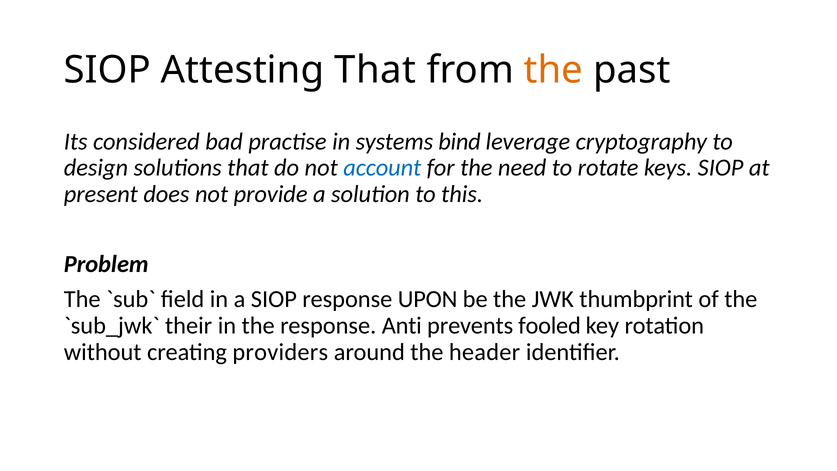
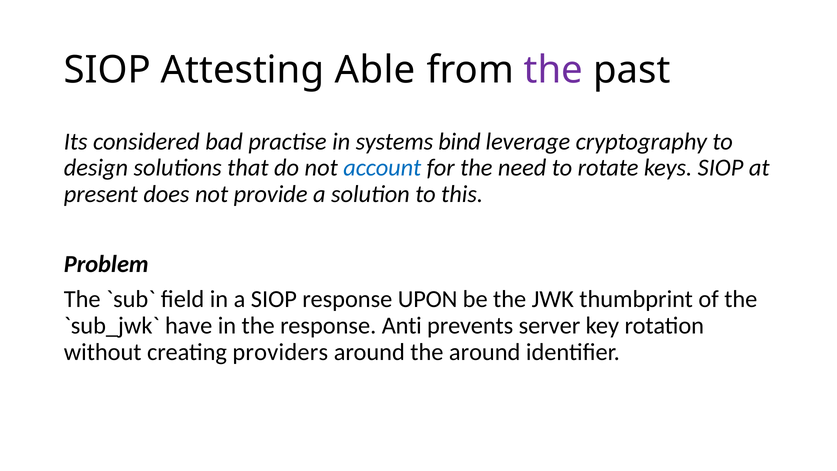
Attesting That: That -> Able (375, 70)
the colour: orange -> purple (554, 70)
their: their -> have (189, 326)
fooled: fooled -> server (549, 326)
the header: header -> around (485, 352)
